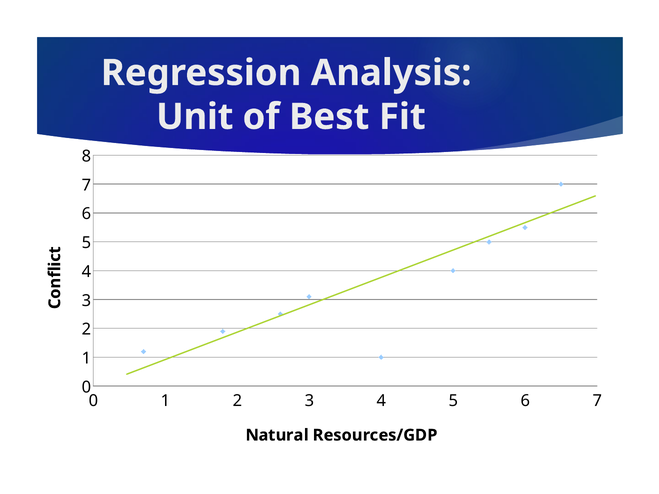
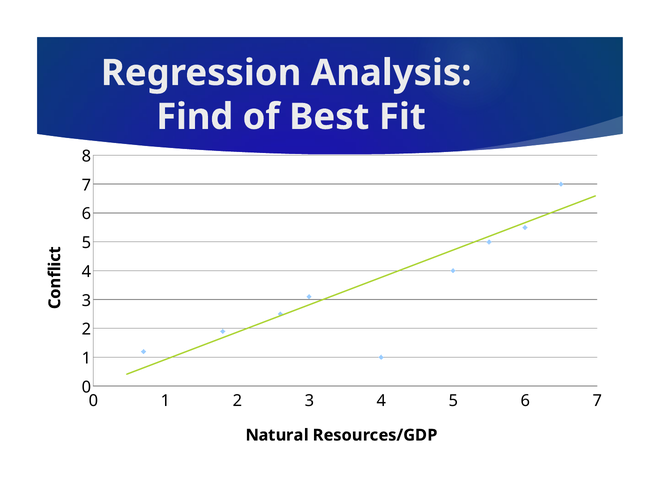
Unit: Unit -> Find (195, 117)
